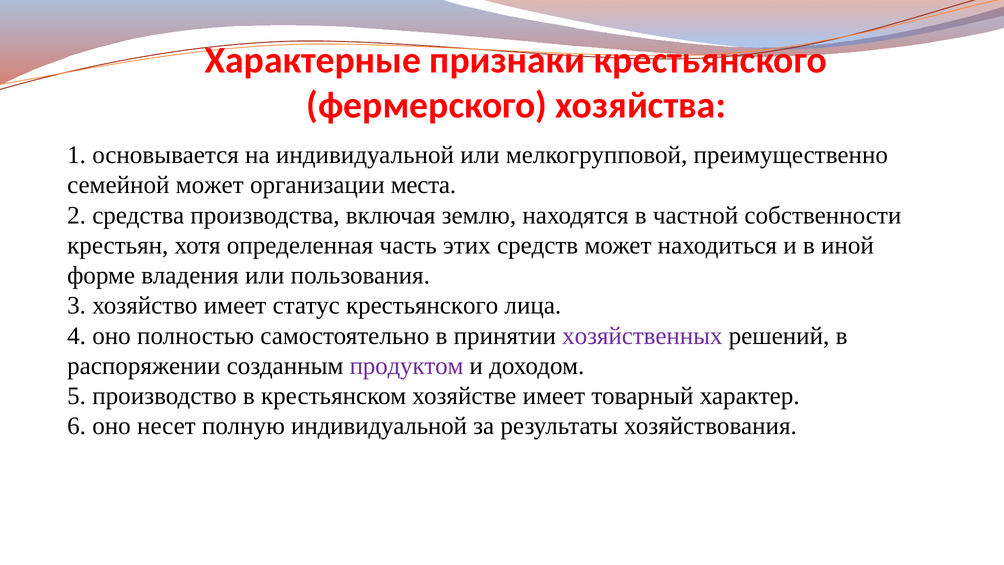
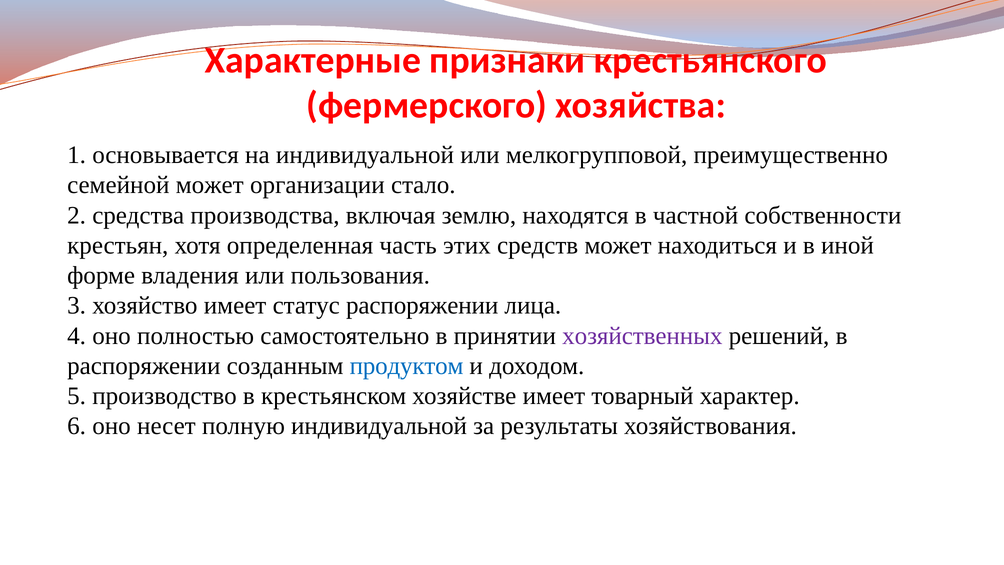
места: места -> стало (423, 185)
статус крестьянского: крестьянского -> распоряжении (422, 305)
продуктом colour: purple -> blue (407, 366)
